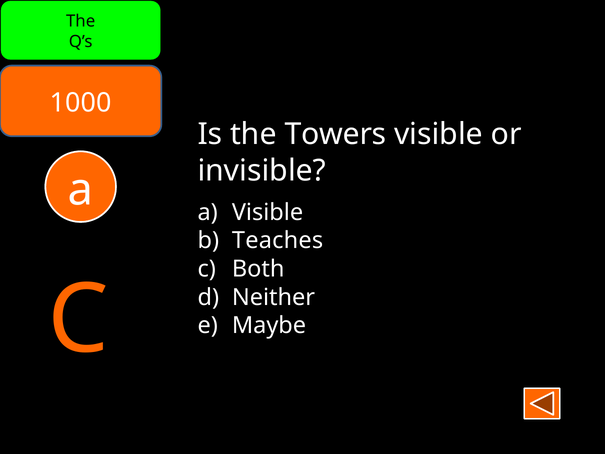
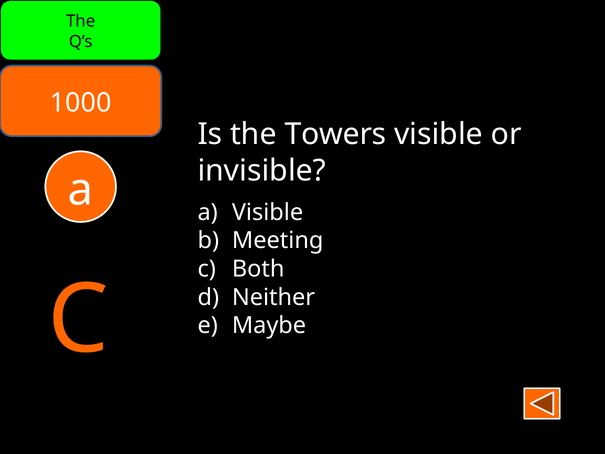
Teaches: Teaches -> Meeting (278, 241)
